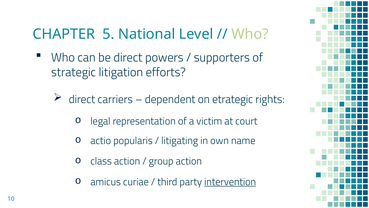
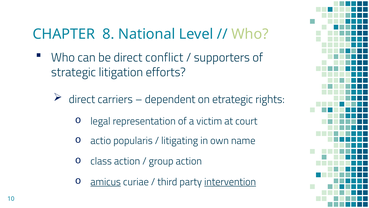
5: 5 -> 8 (108, 34)
powers: powers -> conflict (164, 57)
amicus underline: none -> present (106, 181)
